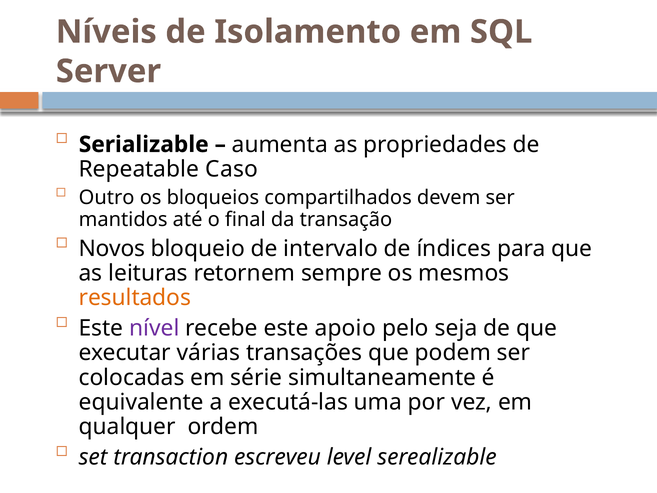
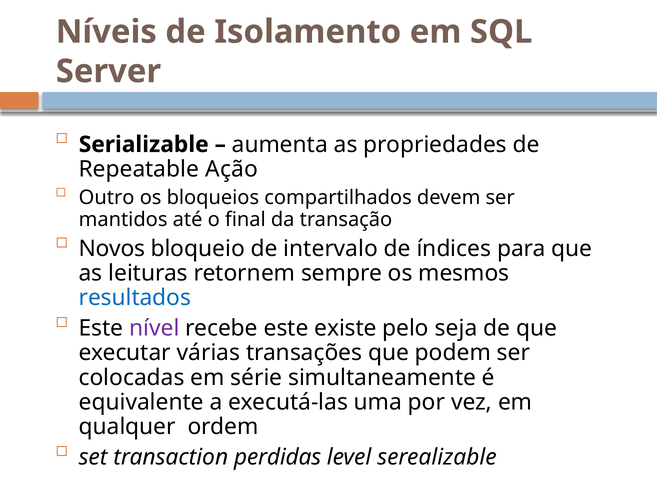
Caso: Caso -> Ação (232, 169)
resultados colour: orange -> blue (135, 298)
apoio: apoio -> existe (345, 328)
escreveu: escreveu -> perdidas (278, 457)
